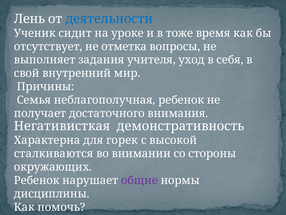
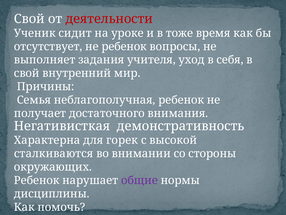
Лень: Лень -> Свой (29, 19)
деятельности colour: blue -> red (109, 19)
не отметка: отметка -> ребенок (124, 46)
